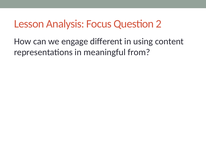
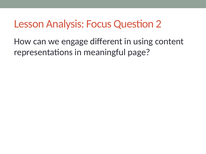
from: from -> page (139, 52)
